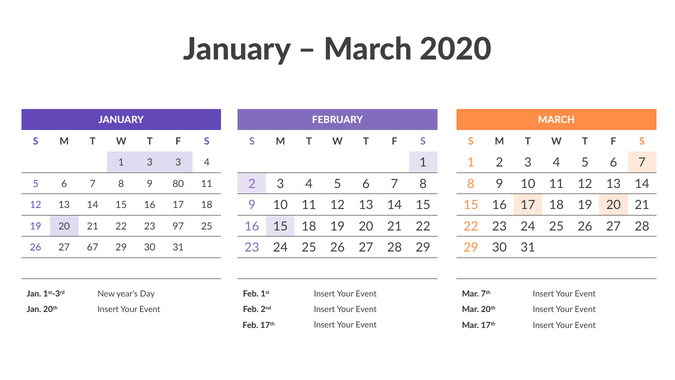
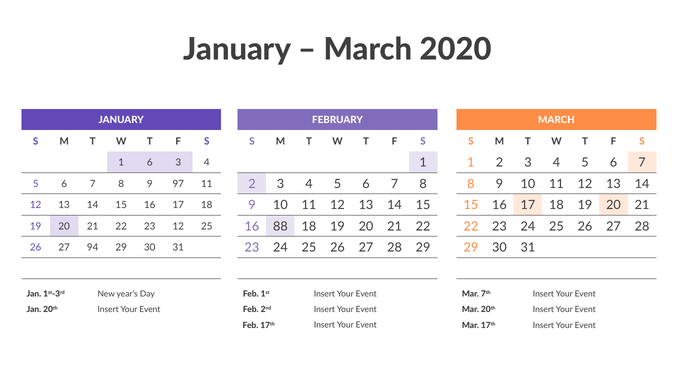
1 3: 3 -> 6 (150, 162)
80: 80 -> 97 (178, 184)
16 15: 15 -> 88 (280, 226)
23 97: 97 -> 12 (178, 226)
67: 67 -> 94 (93, 247)
